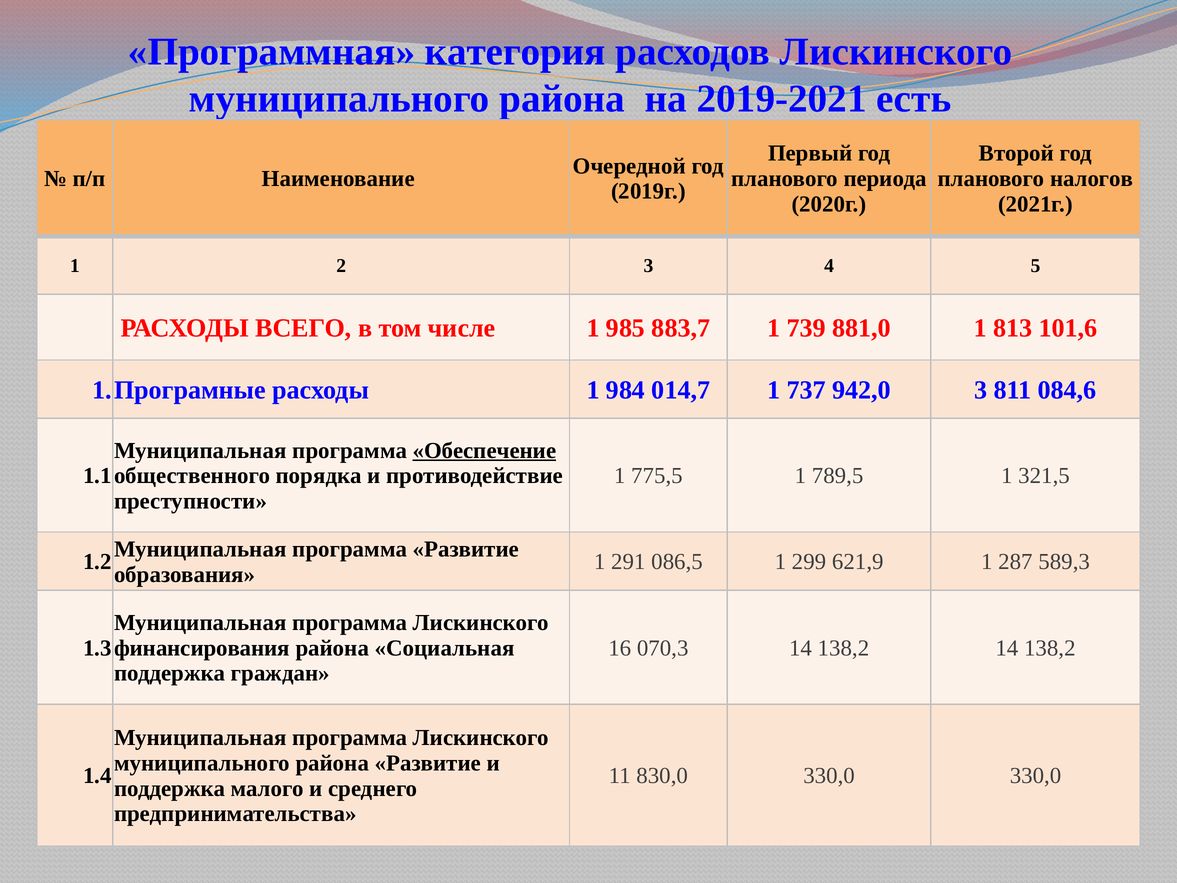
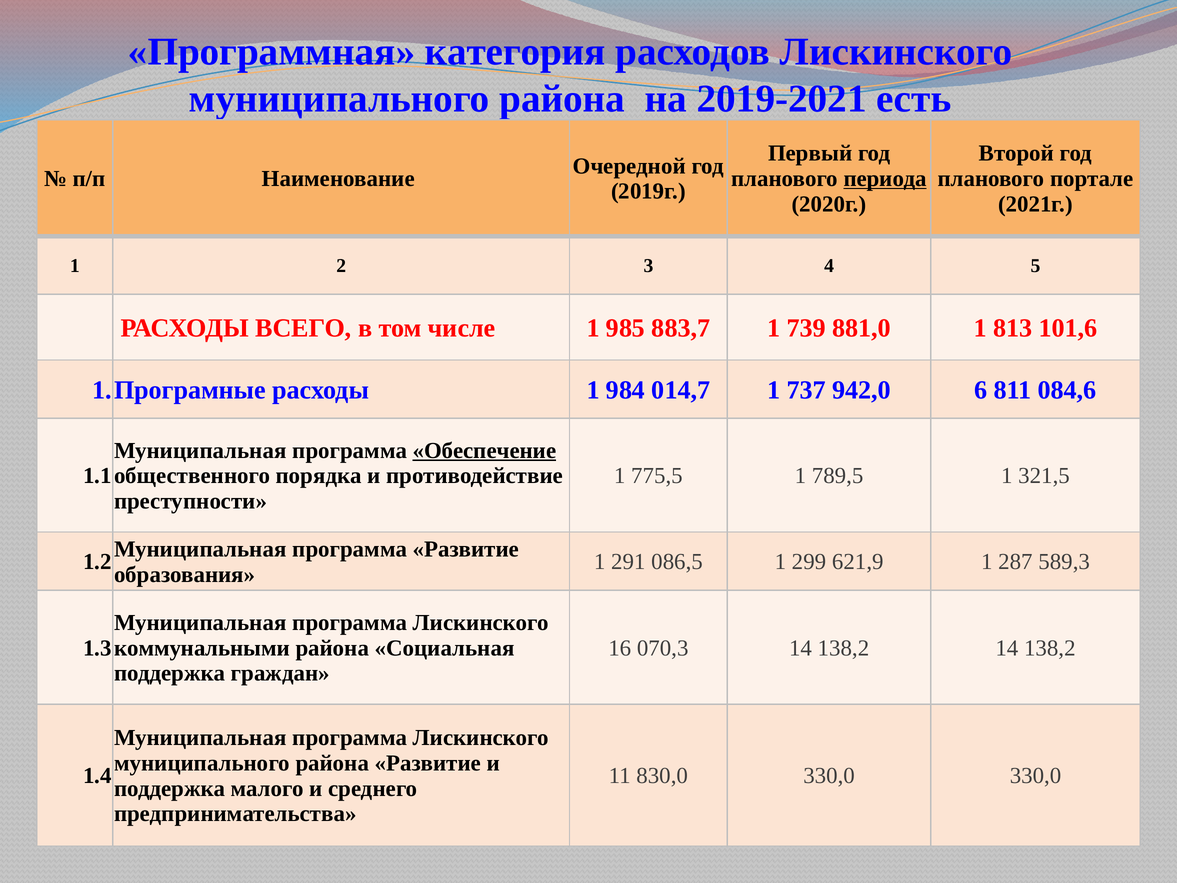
периода underline: none -> present (885, 179)
налогов: налогов -> портале (1092, 179)
942,0 3: 3 -> 6 (981, 390)
финансирования: финансирования -> коммунальными (202, 648)
